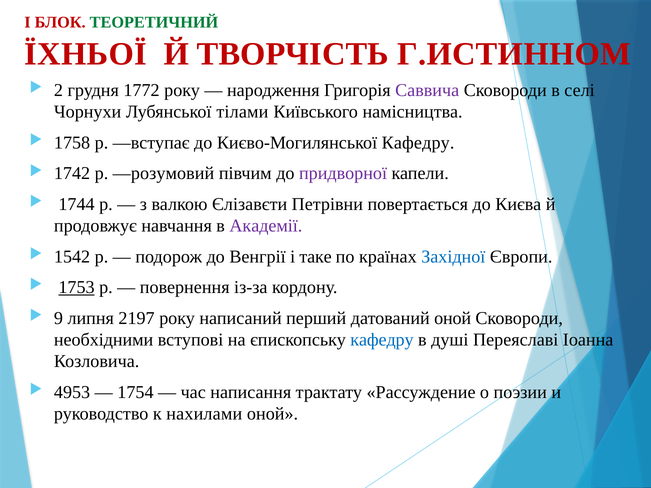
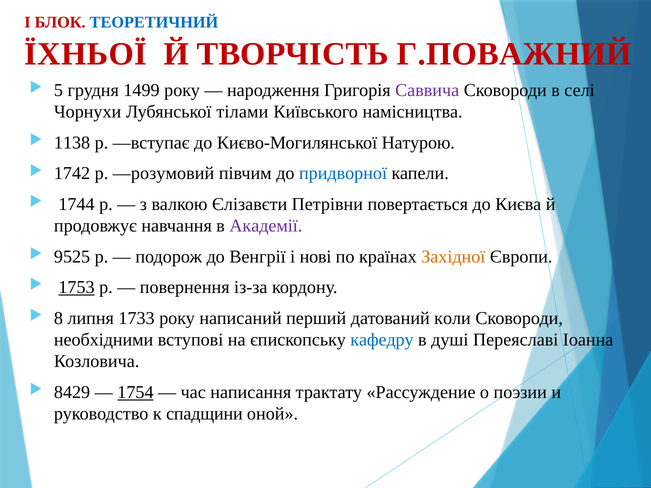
ТЕОРЕТИЧНИЙ colour: green -> blue (154, 22)
Г.ИСТИННОМ: Г.ИСТИННОМ -> Г.ПОВАЖНИЙ (514, 54)
2: 2 -> 5 (59, 90)
1772: 1772 -> 1499 (142, 90)
1758: 1758 -> 1138 (72, 143)
Києво-Могилянської Кафедру: Кафедру -> Натурою (418, 143)
придворної colour: purple -> blue (343, 174)
1542: 1542 -> 9525 (72, 257)
таке: таке -> нові (316, 257)
Західної colour: blue -> orange (453, 257)
9: 9 -> 8 (59, 318)
2197: 2197 -> 1733 (137, 318)
датований оной: оной -> коли (453, 318)
4953: 4953 -> 8429 (72, 392)
1754 underline: none -> present (135, 392)
нахилами: нахилами -> спадщини (204, 414)
